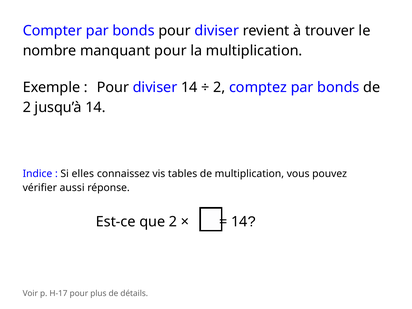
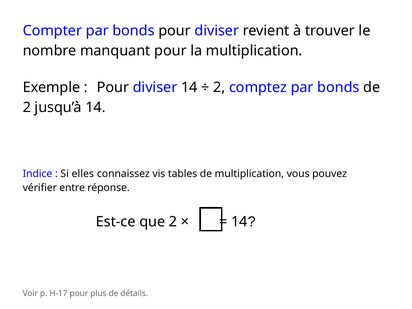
aussi: aussi -> entre (72, 188)
